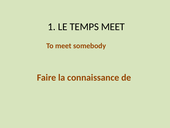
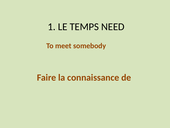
TEMPS MEET: MEET -> NEED (113, 27)
